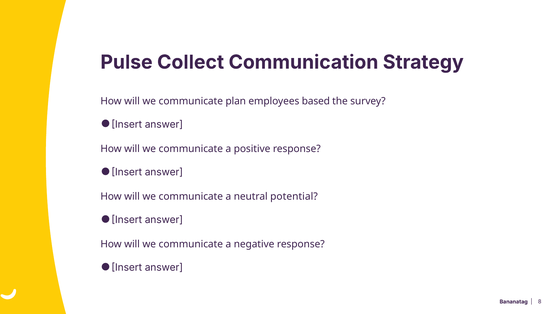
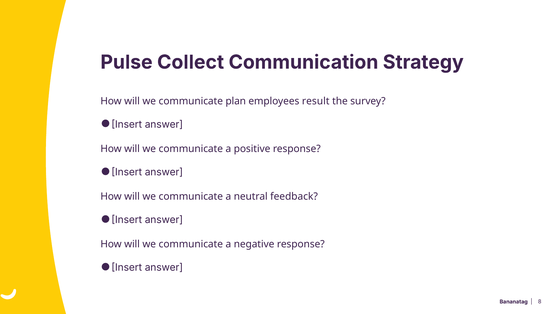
based: based -> result (316, 101)
potential: potential -> feedback (294, 196)
